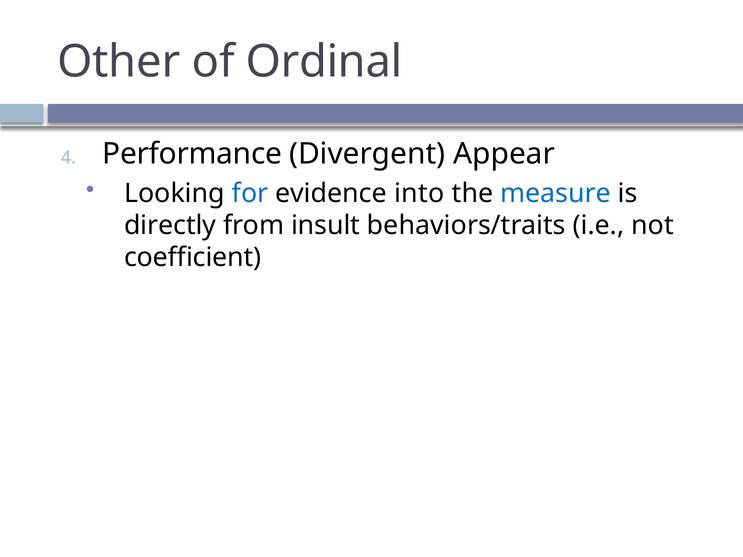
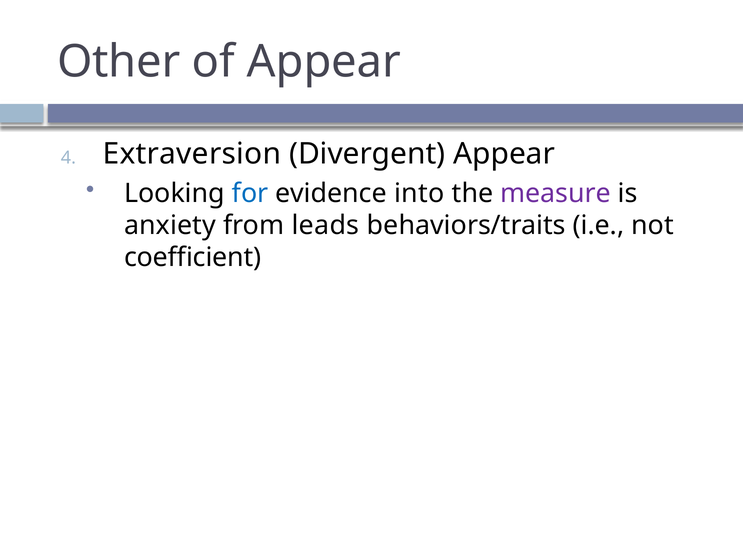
of Ordinal: Ordinal -> Appear (324, 62)
Performance: Performance -> Extraversion (192, 154)
measure colour: blue -> purple (555, 193)
directly: directly -> anxiety (170, 225)
insult: insult -> leads (325, 225)
